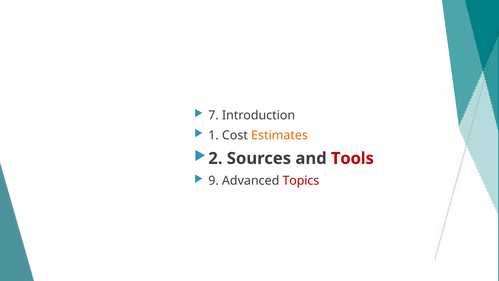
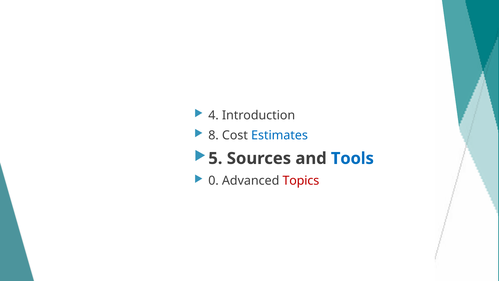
7: 7 -> 4 (214, 115)
1: 1 -> 8 (214, 135)
Estimates colour: orange -> blue (280, 135)
2: 2 -> 5 (215, 158)
Tools colour: red -> blue (352, 158)
9: 9 -> 0 (214, 181)
